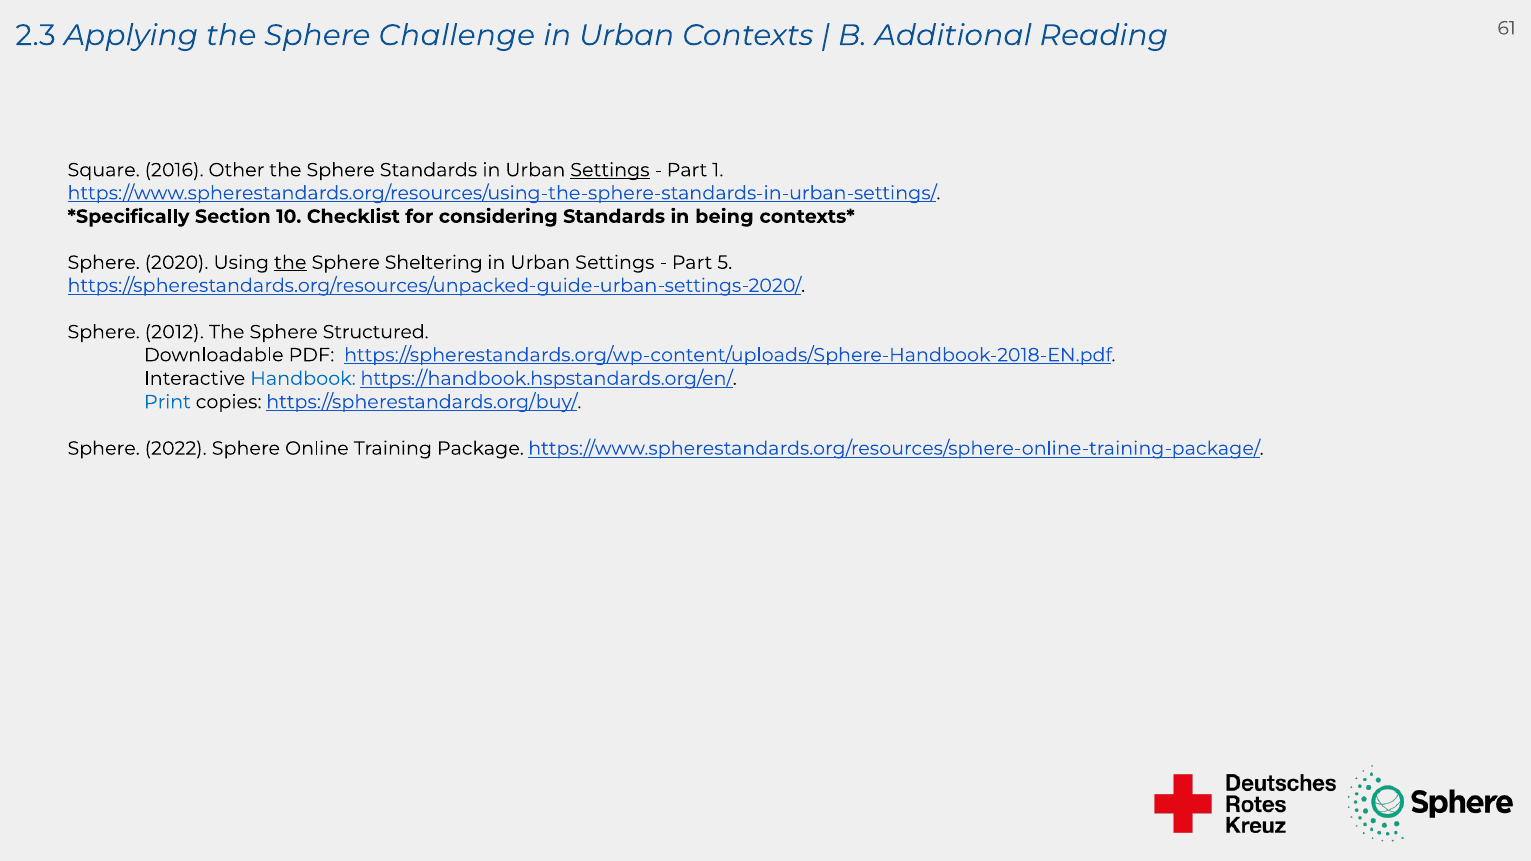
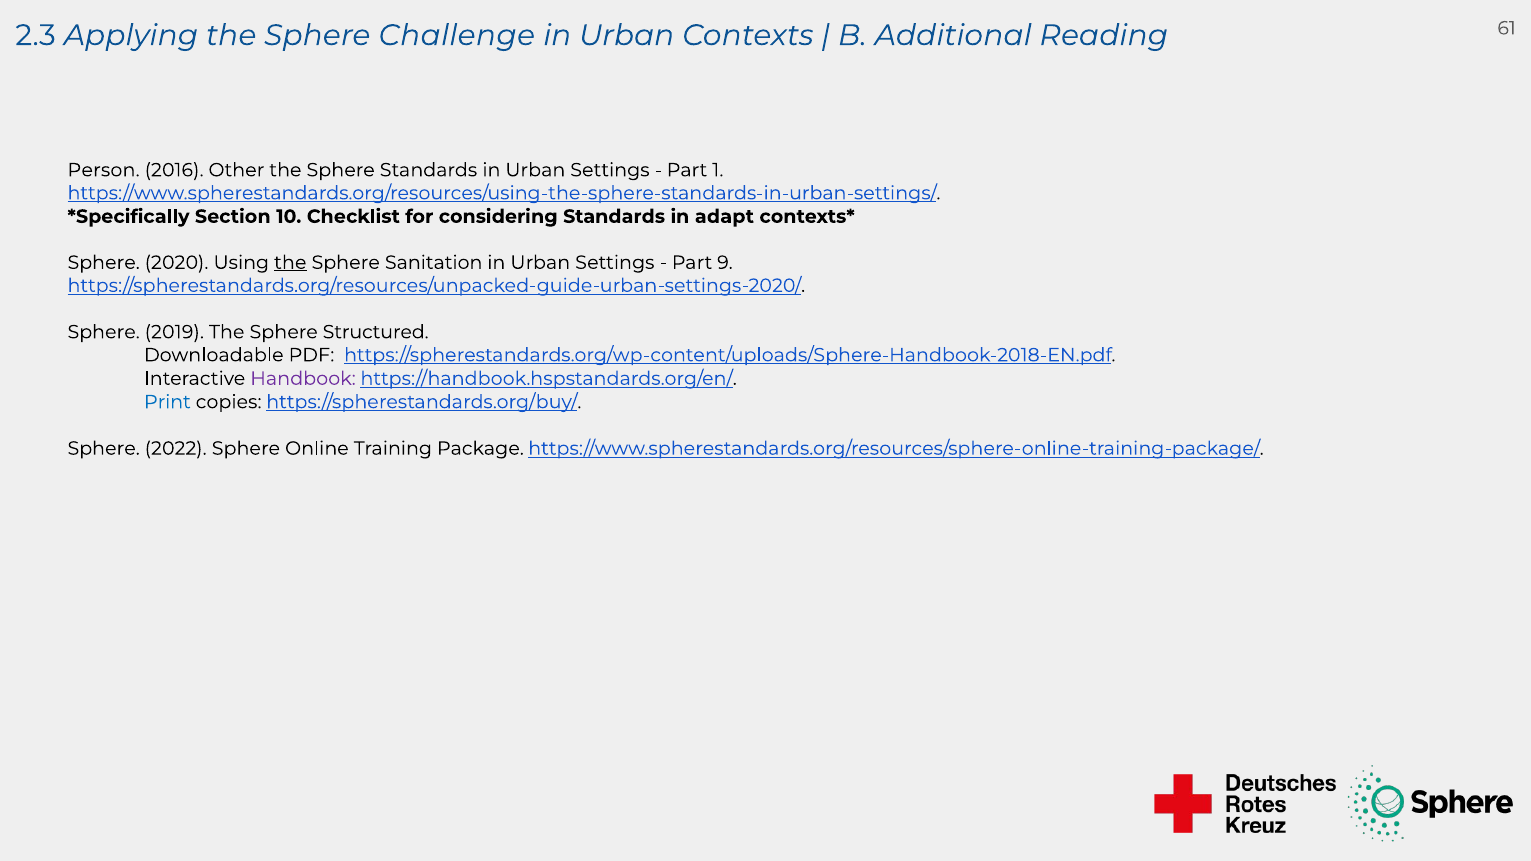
Square: Square -> Person (104, 170)
Settings underline: present -> none (610, 170)
being: being -> adapt (724, 217)
Sheltering: Sheltering -> Sanitation (434, 263)
5: 5 -> 9 (725, 263)
2012: 2012 -> 2019 (174, 332)
Handbook colour: blue -> purple (303, 379)
